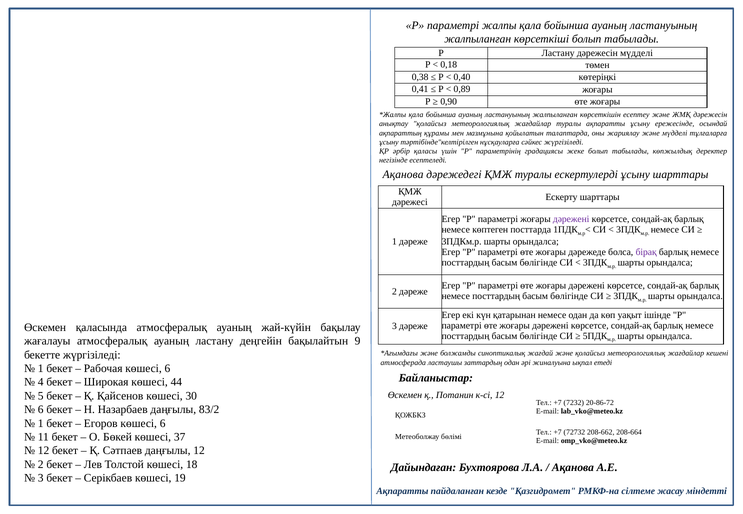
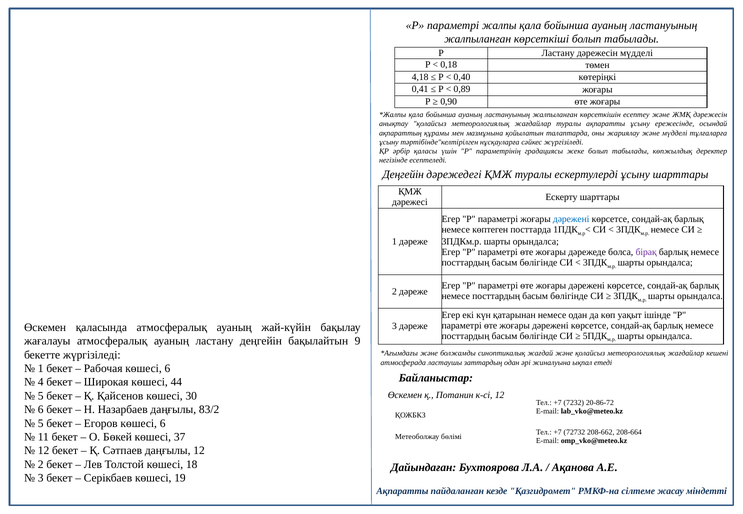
0,38: 0,38 -> 4,18 (420, 77)
Ақанова: Ақанова -> Деңгейін (403, 174)
дәрежені colour: purple -> blue (571, 219)
1: 1 -> 5 (41, 424)
